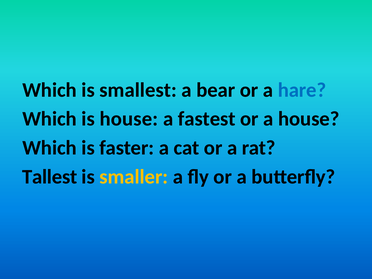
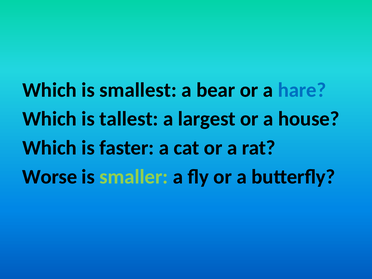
is house: house -> tallest (129, 119)
fastest: fastest -> largest (207, 119)
Tallest: Tallest -> Worse (50, 177)
smaller colour: yellow -> light green (134, 177)
